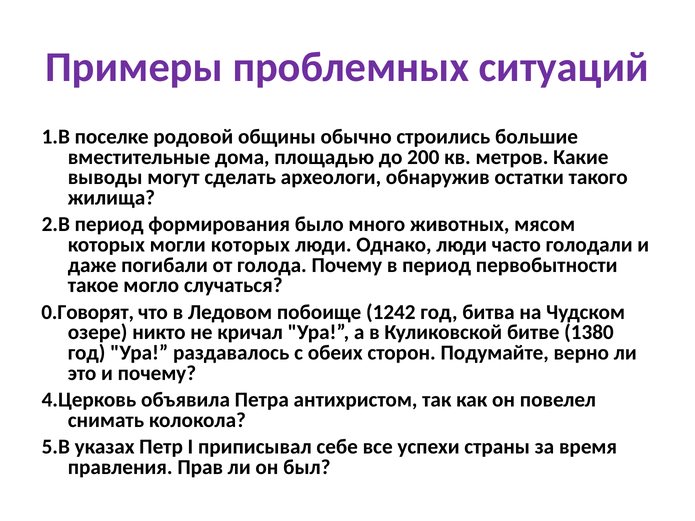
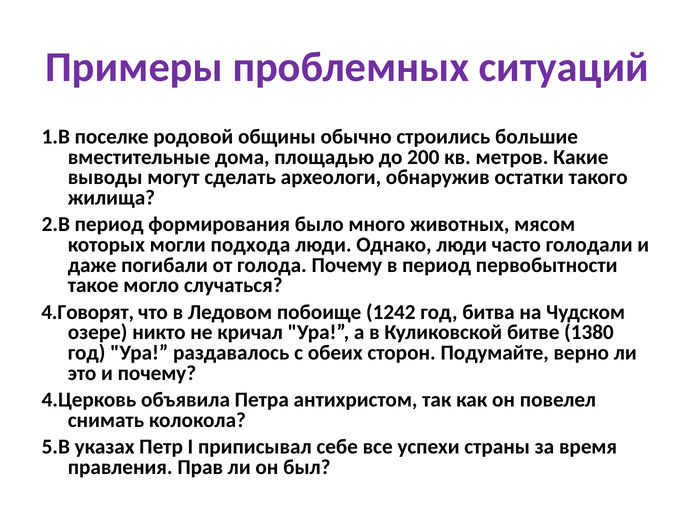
могли которых: которых -> подхода (250, 245)
0.Говорят: 0.Говорят -> 4.Говорят (88, 312)
